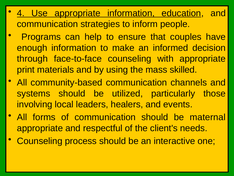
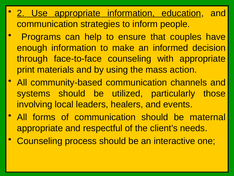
4: 4 -> 2 (21, 13)
skilled: skilled -> action (183, 70)
